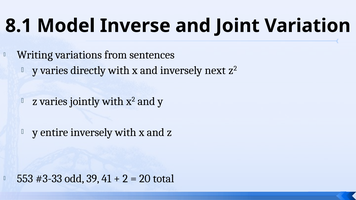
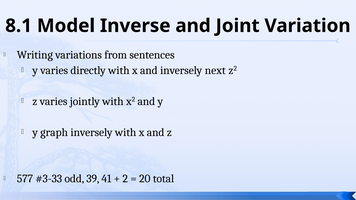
entire: entire -> graph (54, 132)
553: 553 -> 577 (25, 179)
